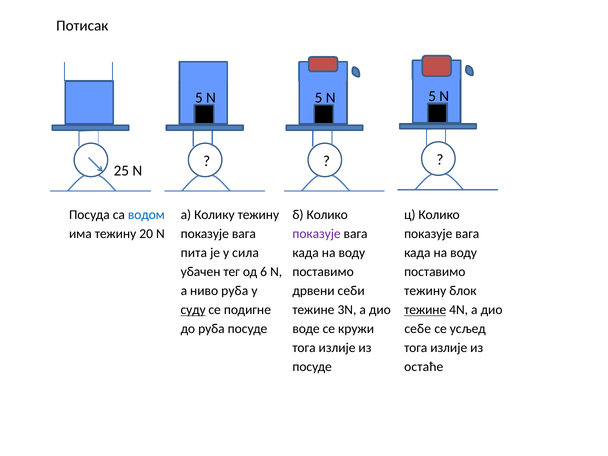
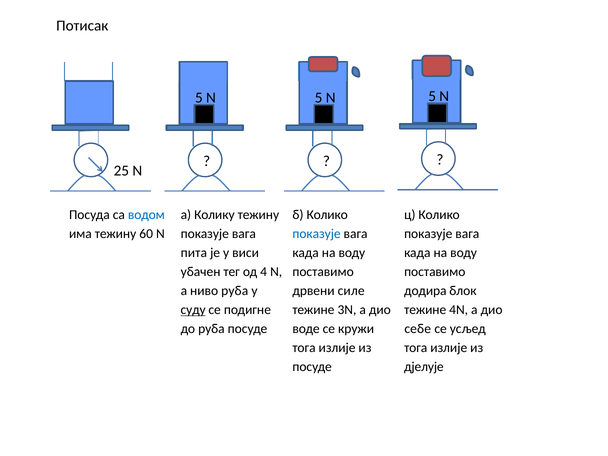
20: 20 -> 60 (146, 234)
показује colour: purple -> blue (317, 234)
сила: сила -> виси (246, 253)
6: 6 -> 4 (264, 272)
себи: себи -> силе (351, 291)
тежину: тежину -> додира (425, 291)
тежине underline: present -> none (425, 310)
остаће: остаће -> дјелује (424, 367)
